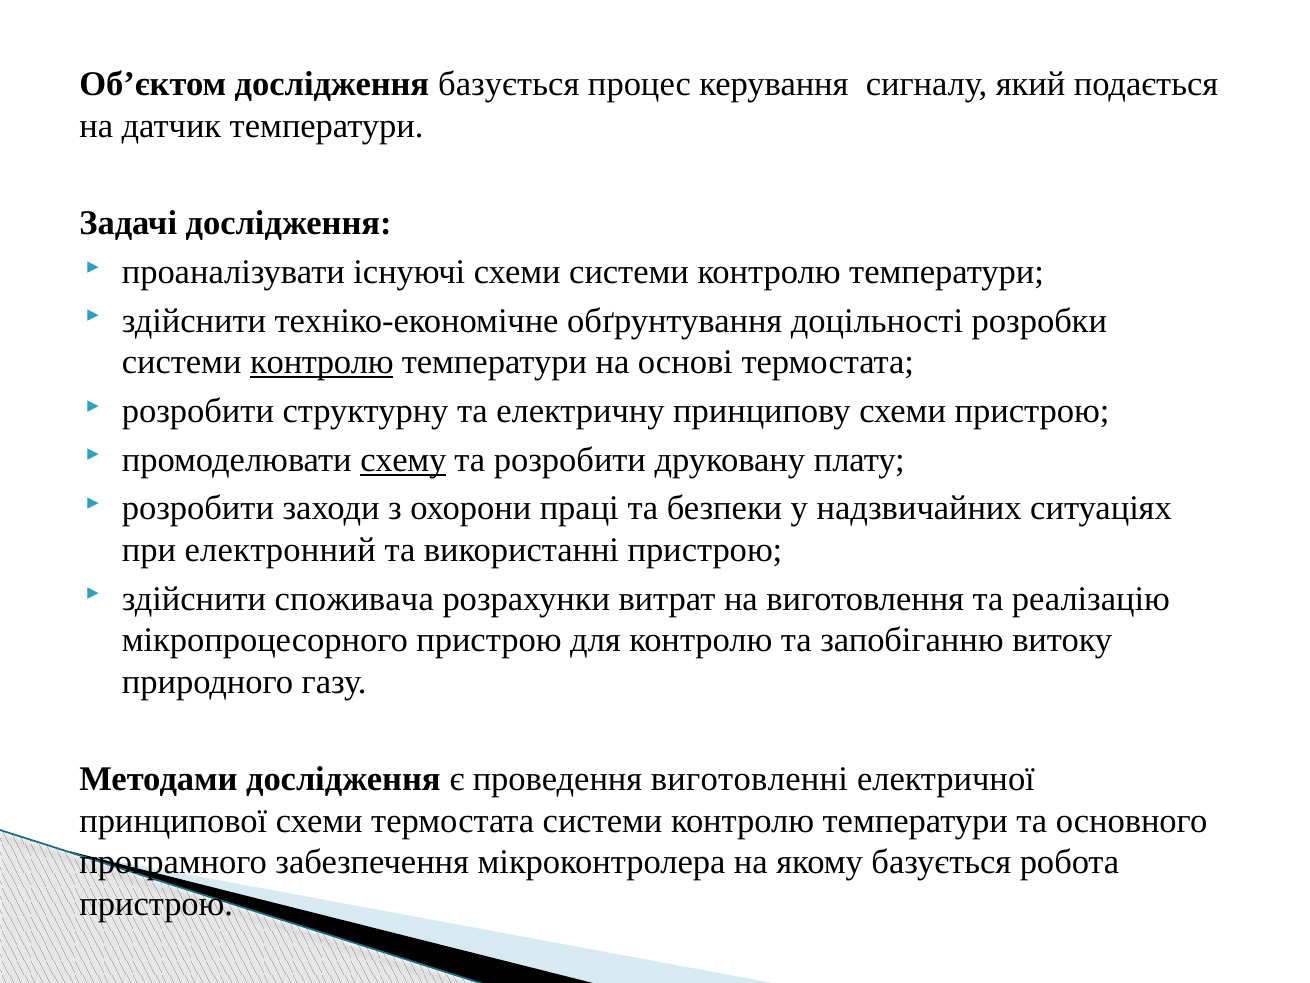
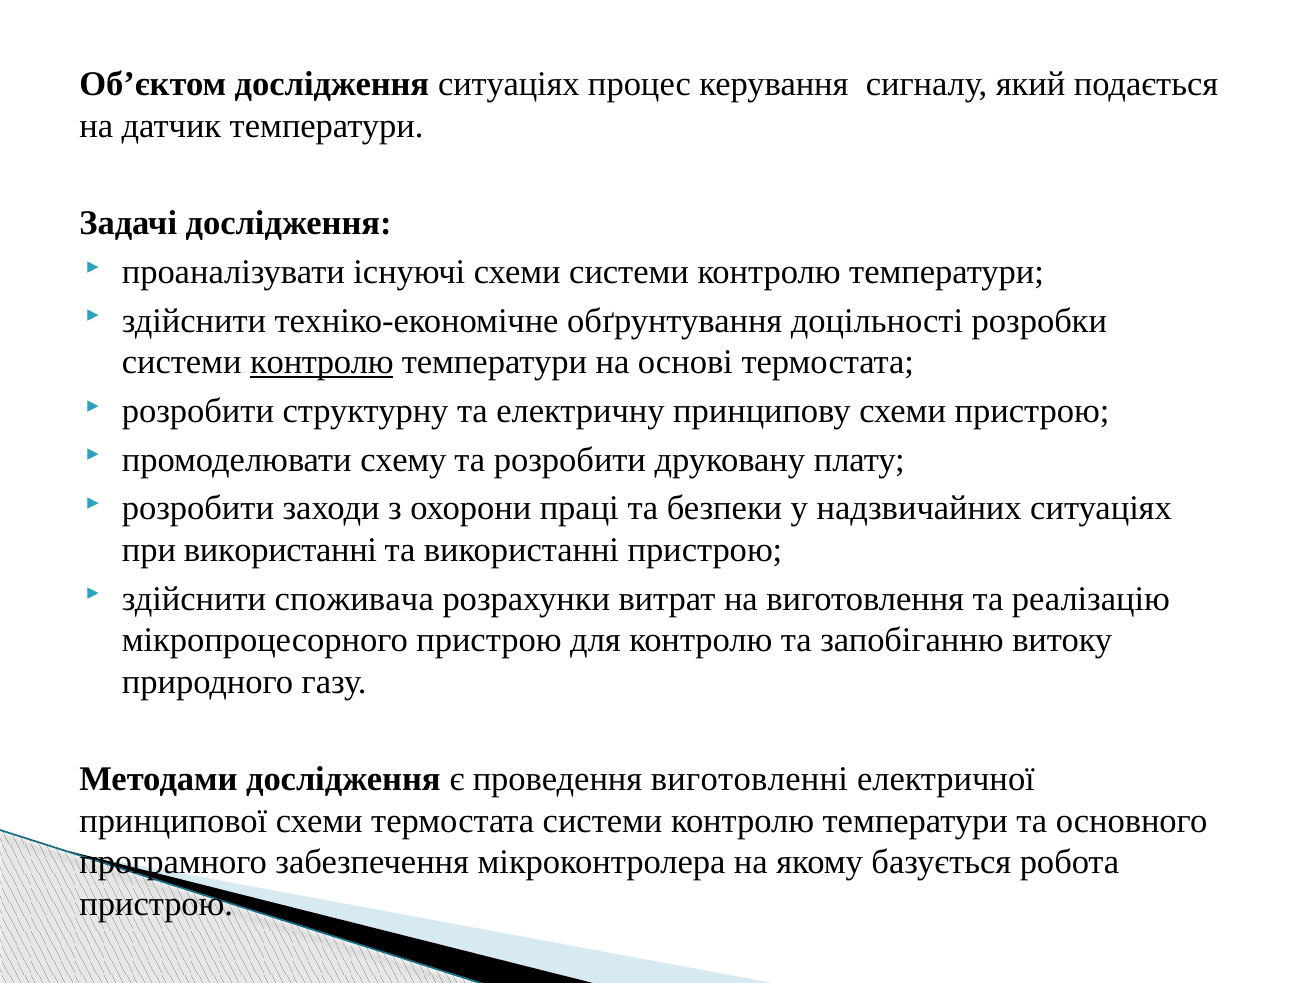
дослідження базується: базується -> ситуаціях (509, 84)
схему underline: present -> none (403, 460)
при електронний: електронний -> використанні (280, 550)
